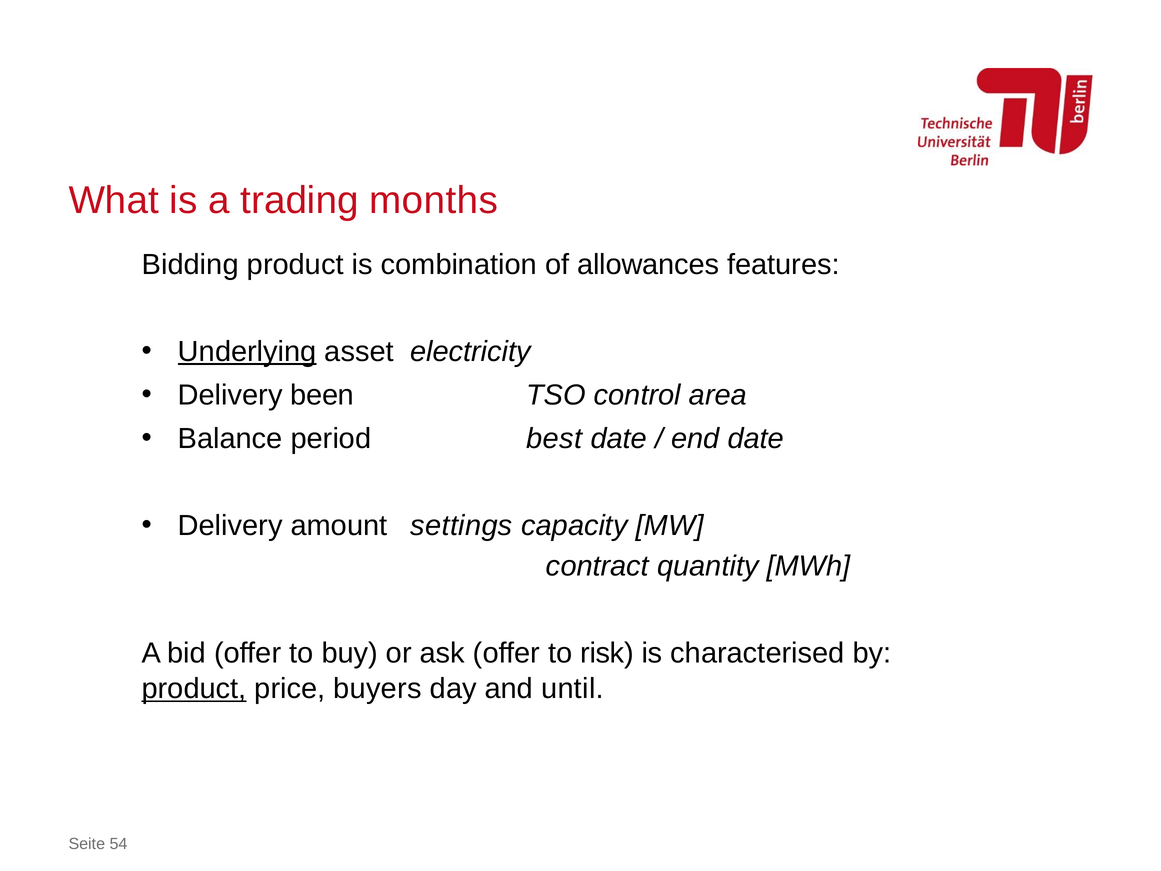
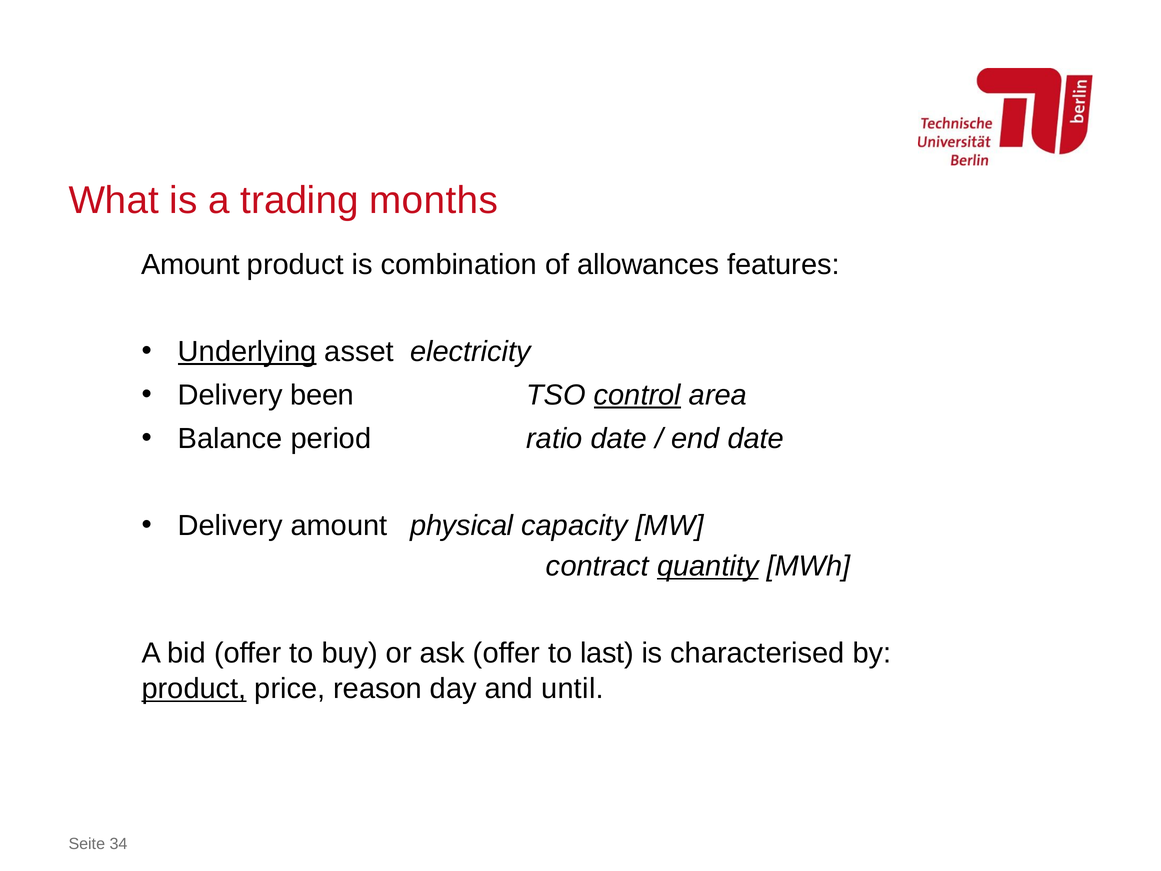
Bidding: Bidding -> Amount (190, 264)
control underline: none -> present (637, 395)
best: best -> ratio (554, 438)
settings: settings -> physical (462, 525)
quantity underline: none -> present (708, 566)
risk: risk -> last (607, 653)
buyers: buyers -> reason (378, 689)
54: 54 -> 34 (118, 843)
